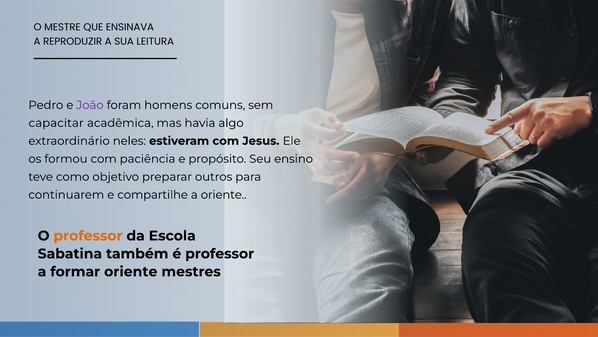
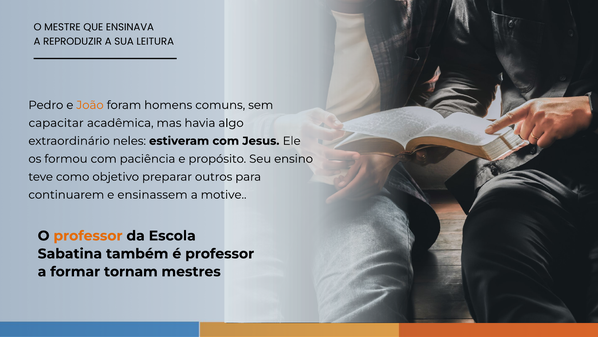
João colour: purple -> orange (90, 105)
compartilhe: compartilhe -> ensinassem (152, 194)
a oriente: oriente -> motive (224, 194)
formar oriente: oriente -> tornam (131, 271)
